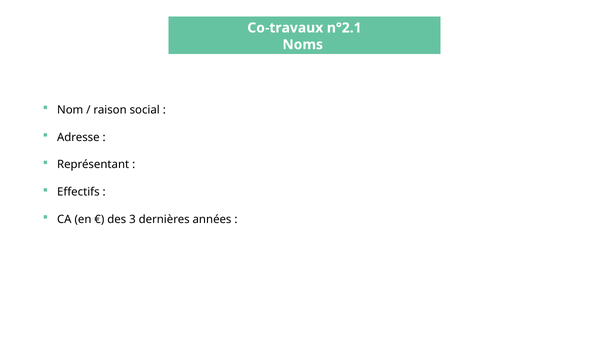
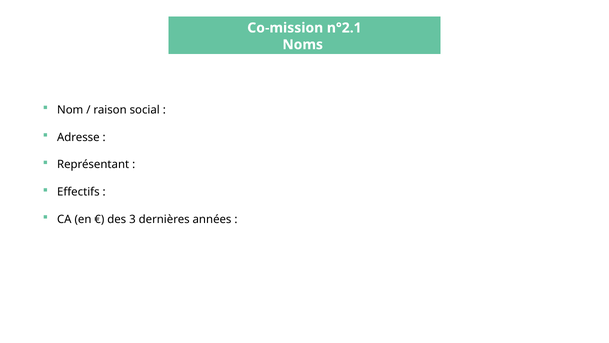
Co-travaux: Co-travaux -> Co-mission (285, 28)
